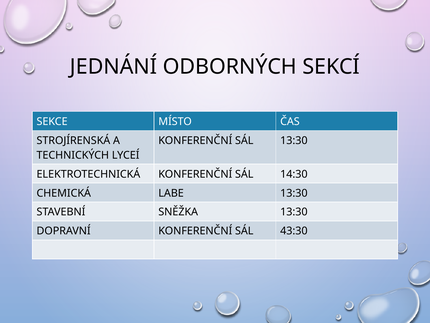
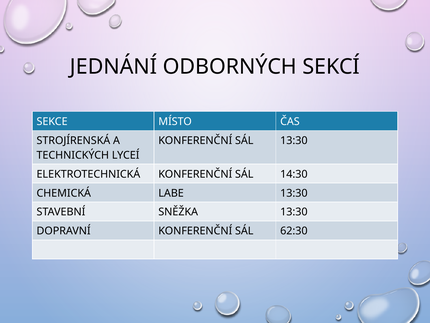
43:30: 43:30 -> 62:30 (294, 231)
